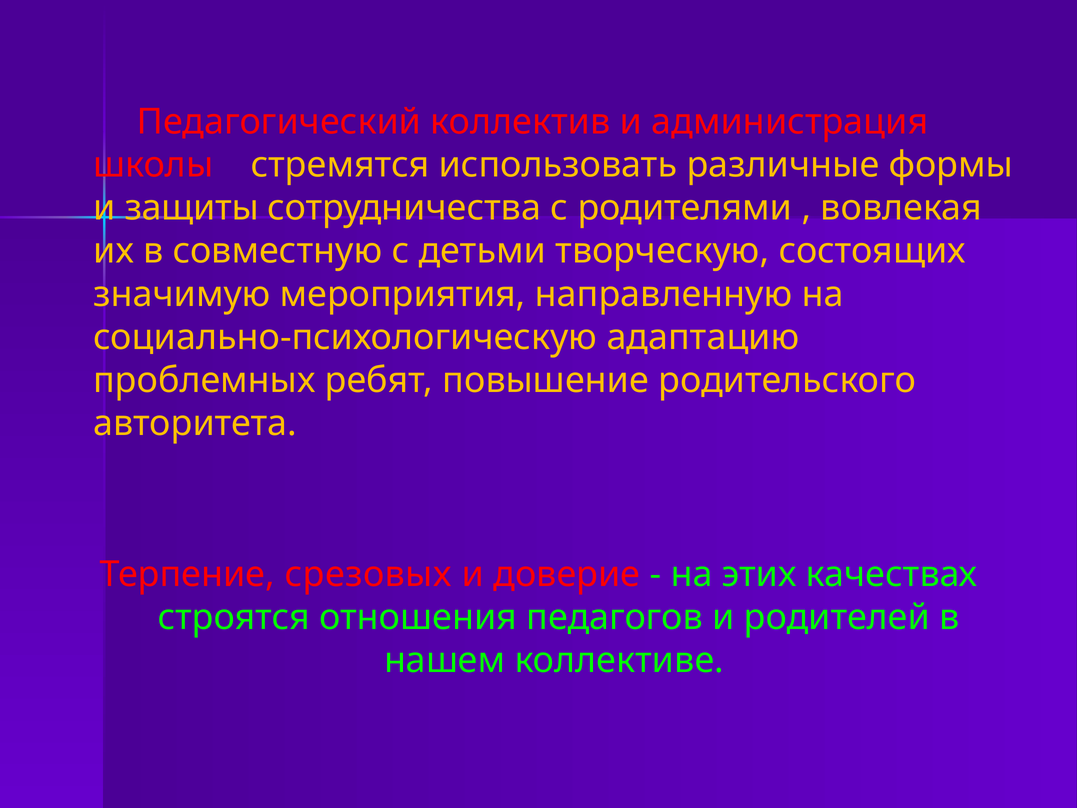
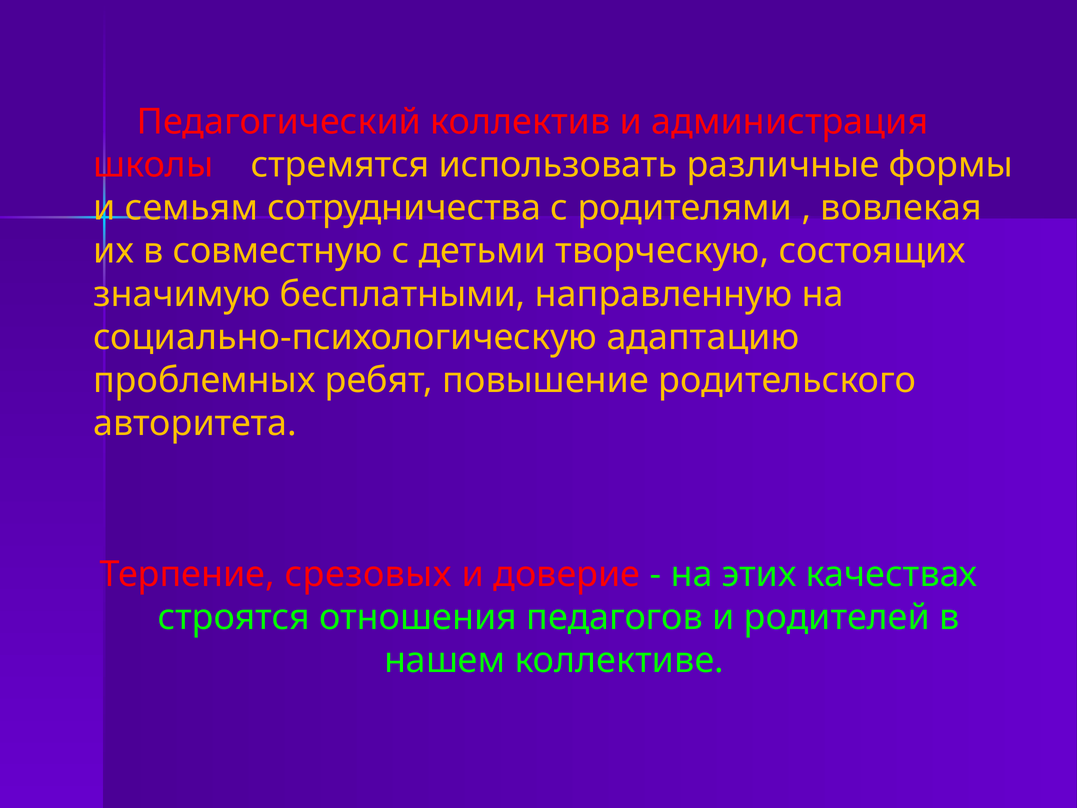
защиты: защиты -> семьям (191, 208)
мероприятия: мероприятия -> бесплатными (403, 294)
